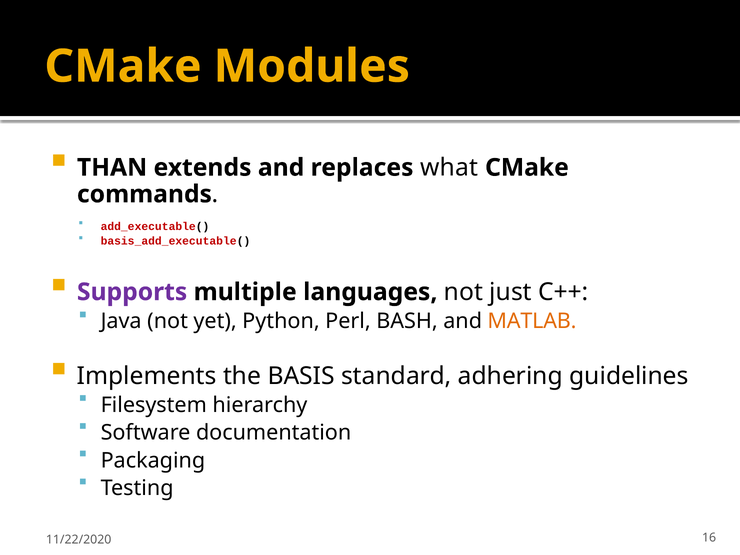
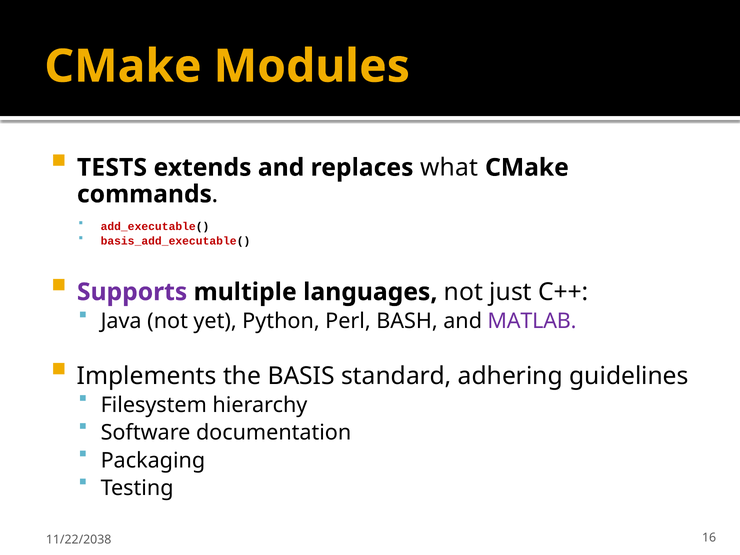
THAN: THAN -> TESTS (112, 168)
MATLAB colour: orange -> purple (532, 321)
11/22/2020: 11/22/2020 -> 11/22/2038 (79, 540)
